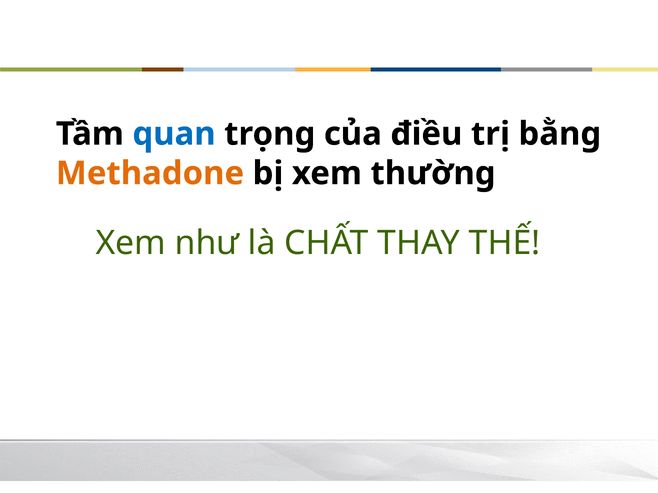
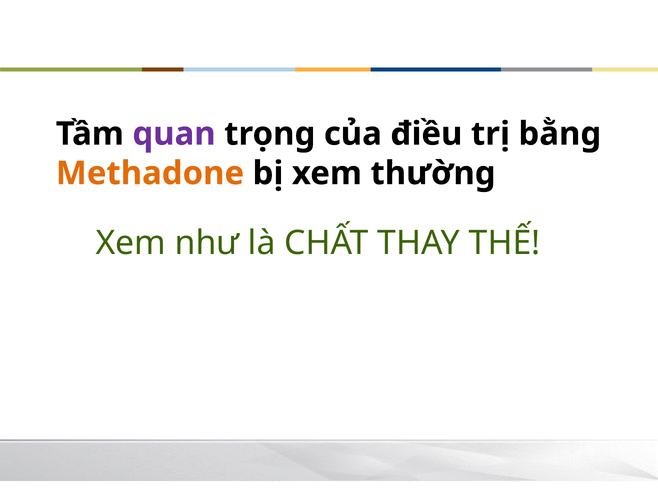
quan colour: blue -> purple (174, 134)
